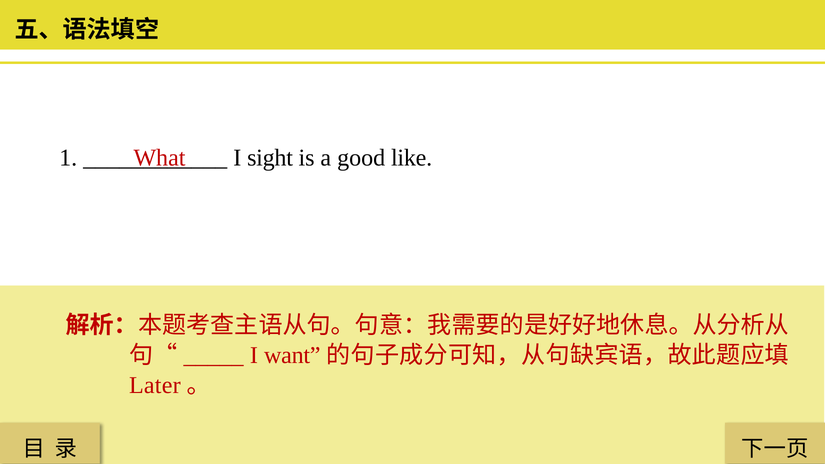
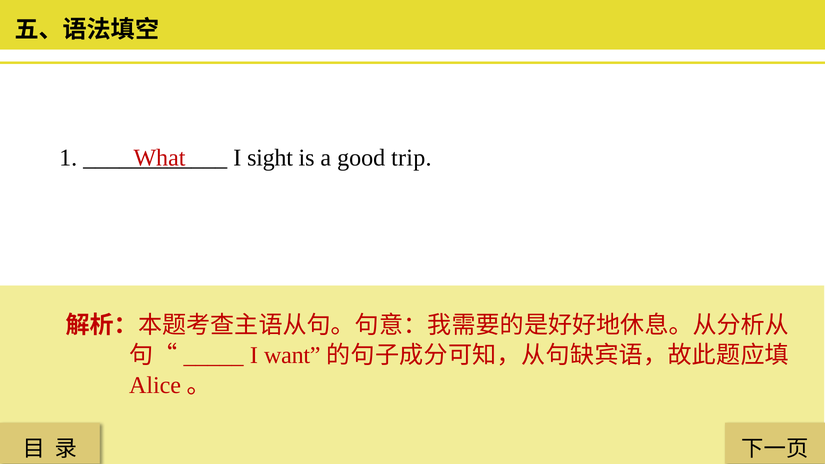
like: like -> trip (411, 158)
Later: Later -> Alice (155, 385)
